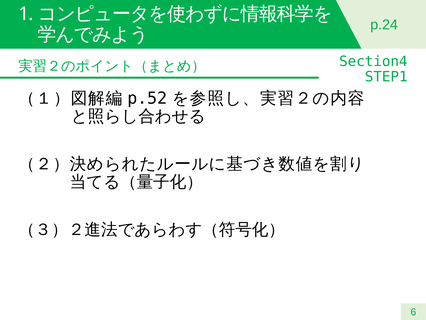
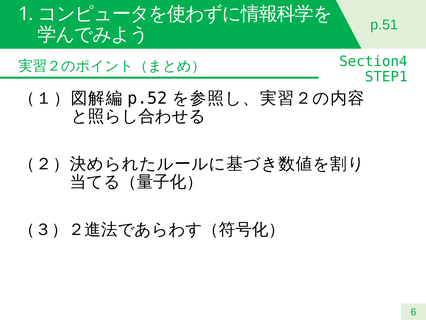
p.24: p.24 -> p.51 (384, 25)
